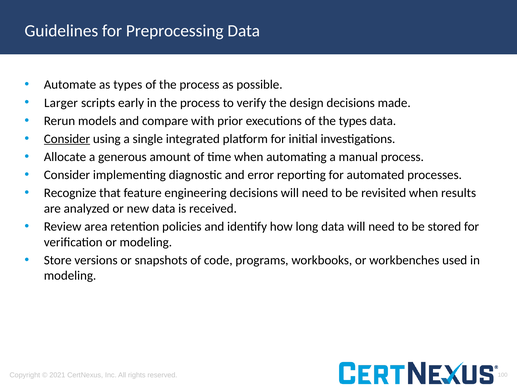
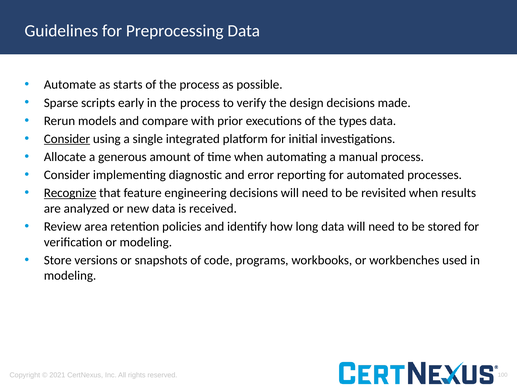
as types: types -> starts (128, 85)
Larger: Larger -> Sparse (61, 103)
Recognize underline: none -> present (70, 193)
